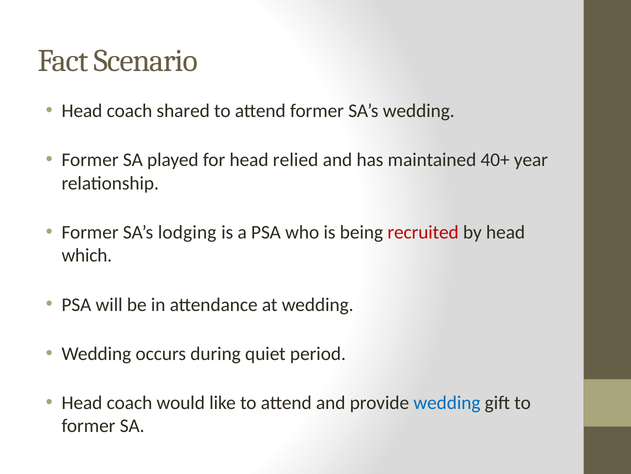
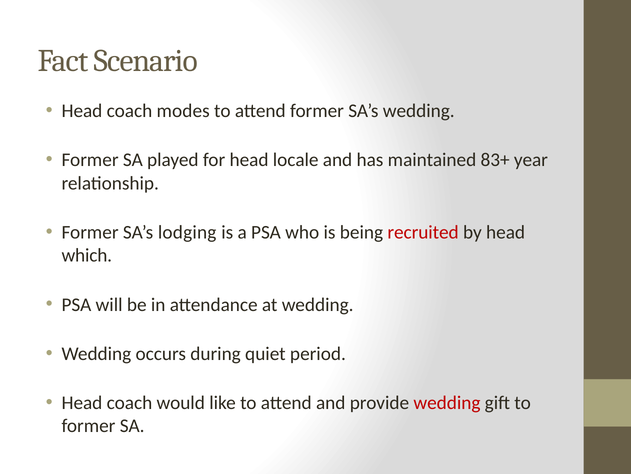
shared: shared -> modes (183, 111)
relied: relied -> locale (296, 160)
40+: 40+ -> 83+ (495, 160)
wedding colour: blue -> red (447, 402)
